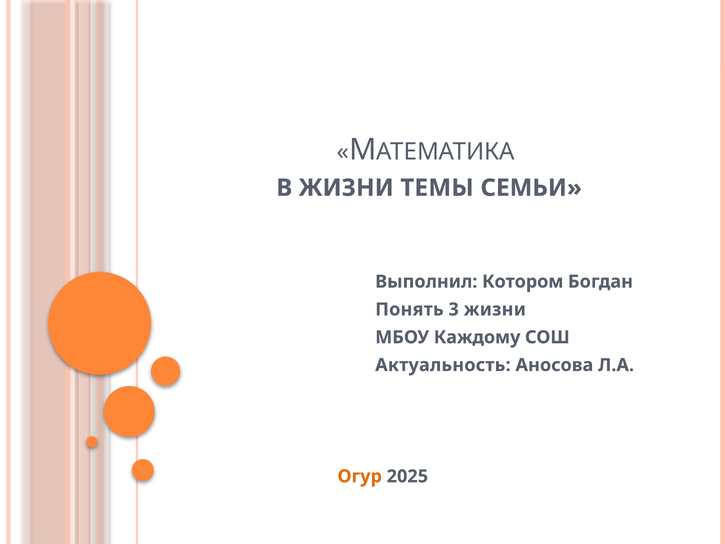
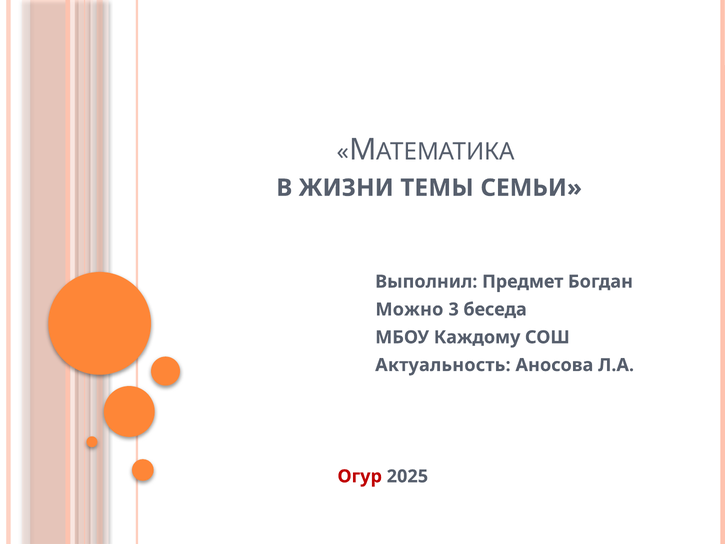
Котором: Котором -> Предмет (523, 282)
Понять: Понять -> Можно (409, 309)
3 жизни: жизни -> беседа (495, 309)
Огур colour: orange -> red (360, 476)
